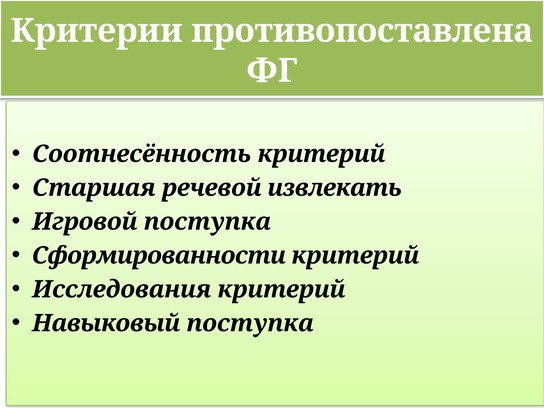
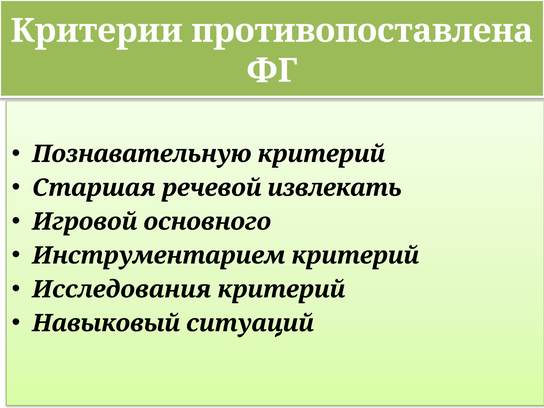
Соотнесённость: Соотнесённость -> Познавательную (142, 154)
Игровой поступка: поступка -> основного (207, 222)
Сформированности: Сформированности -> Инструментарием (159, 256)
Навыковый поступка: поступка -> ситуаций (250, 323)
